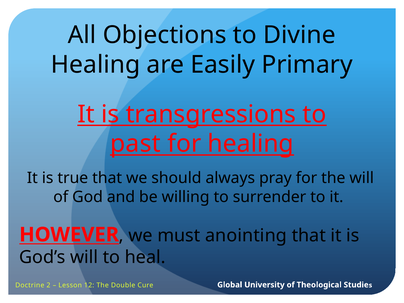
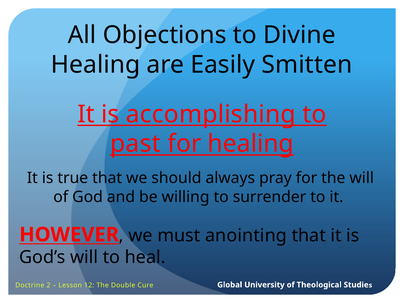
Primary: Primary -> Smitten (307, 65)
transgressions: transgressions -> accomplishing (211, 114)
